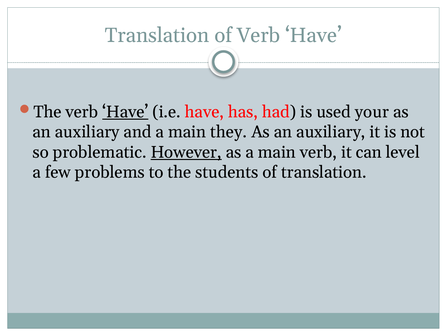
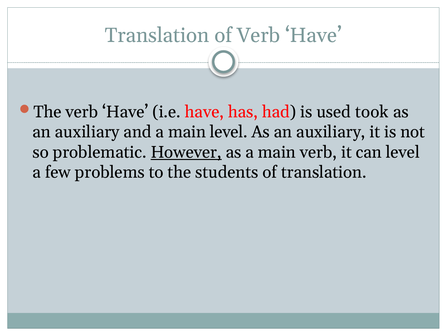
Have underline: present -> none (125, 112)
your: your -> took (372, 112)
main they: they -> level (229, 132)
